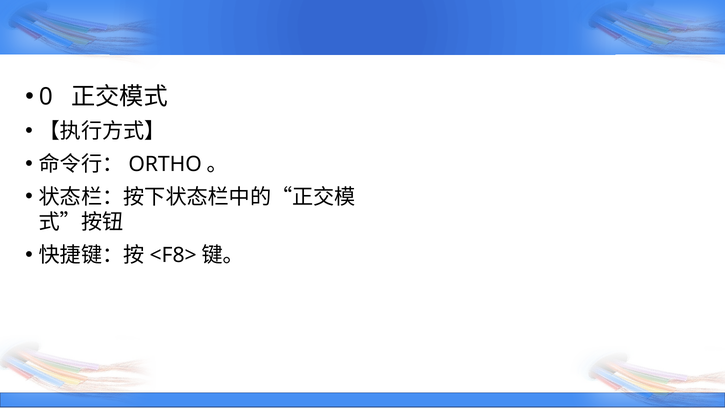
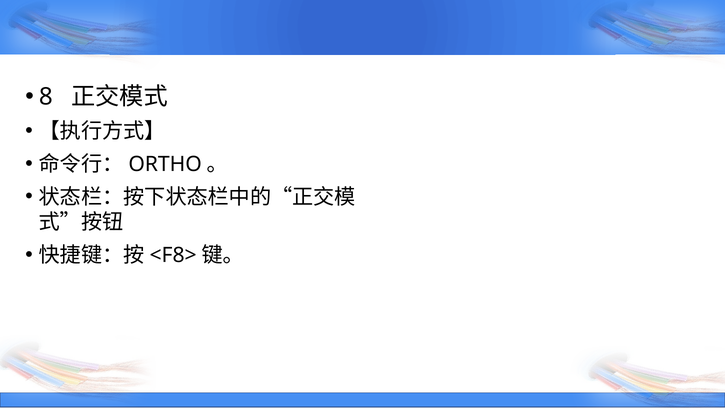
0: 0 -> 8 (46, 97)
